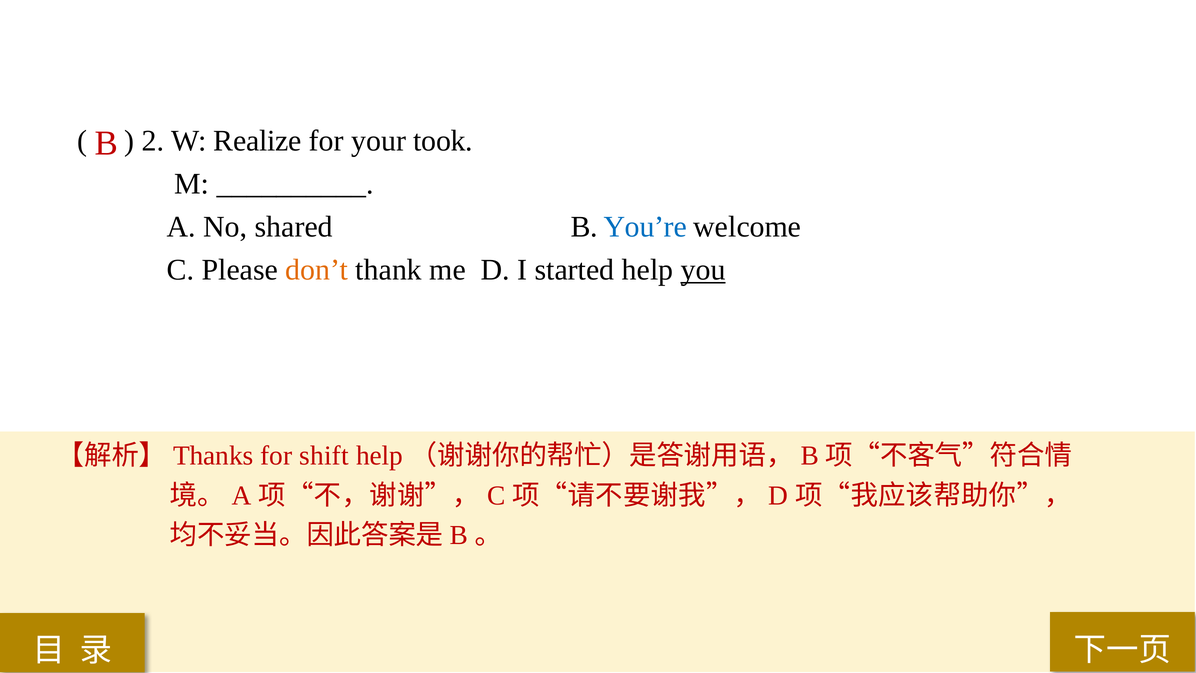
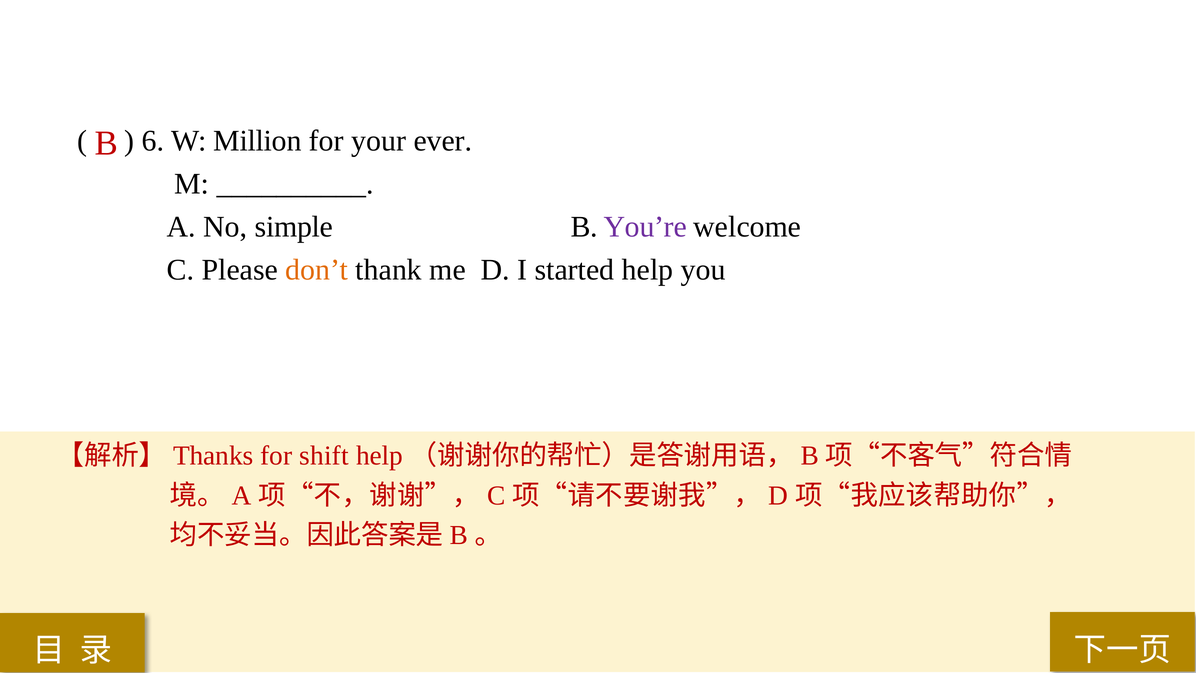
2: 2 -> 6 (153, 141)
Realize: Realize -> Million (258, 141)
took: took -> ever (443, 141)
shared: shared -> simple (294, 227)
You’re colour: blue -> purple (645, 227)
you underline: present -> none (703, 270)
